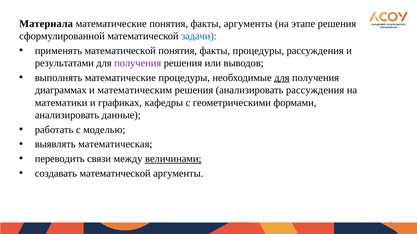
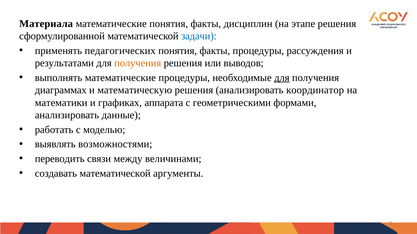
факты аргументы: аргументы -> дисциплин (248, 24)
применять математической: математической -> педагогических (120, 51)
получения colour: purple -> orange (138, 63)
математическим: математическим -> математическую (135, 90)
анализировать рассуждения: рассуждения -> координатор (315, 90)
кафедры: кафедры -> аппарата (164, 103)
математическая: математическая -> возможностями (115, 145)
величинами underline: present -> none (173, 159)
